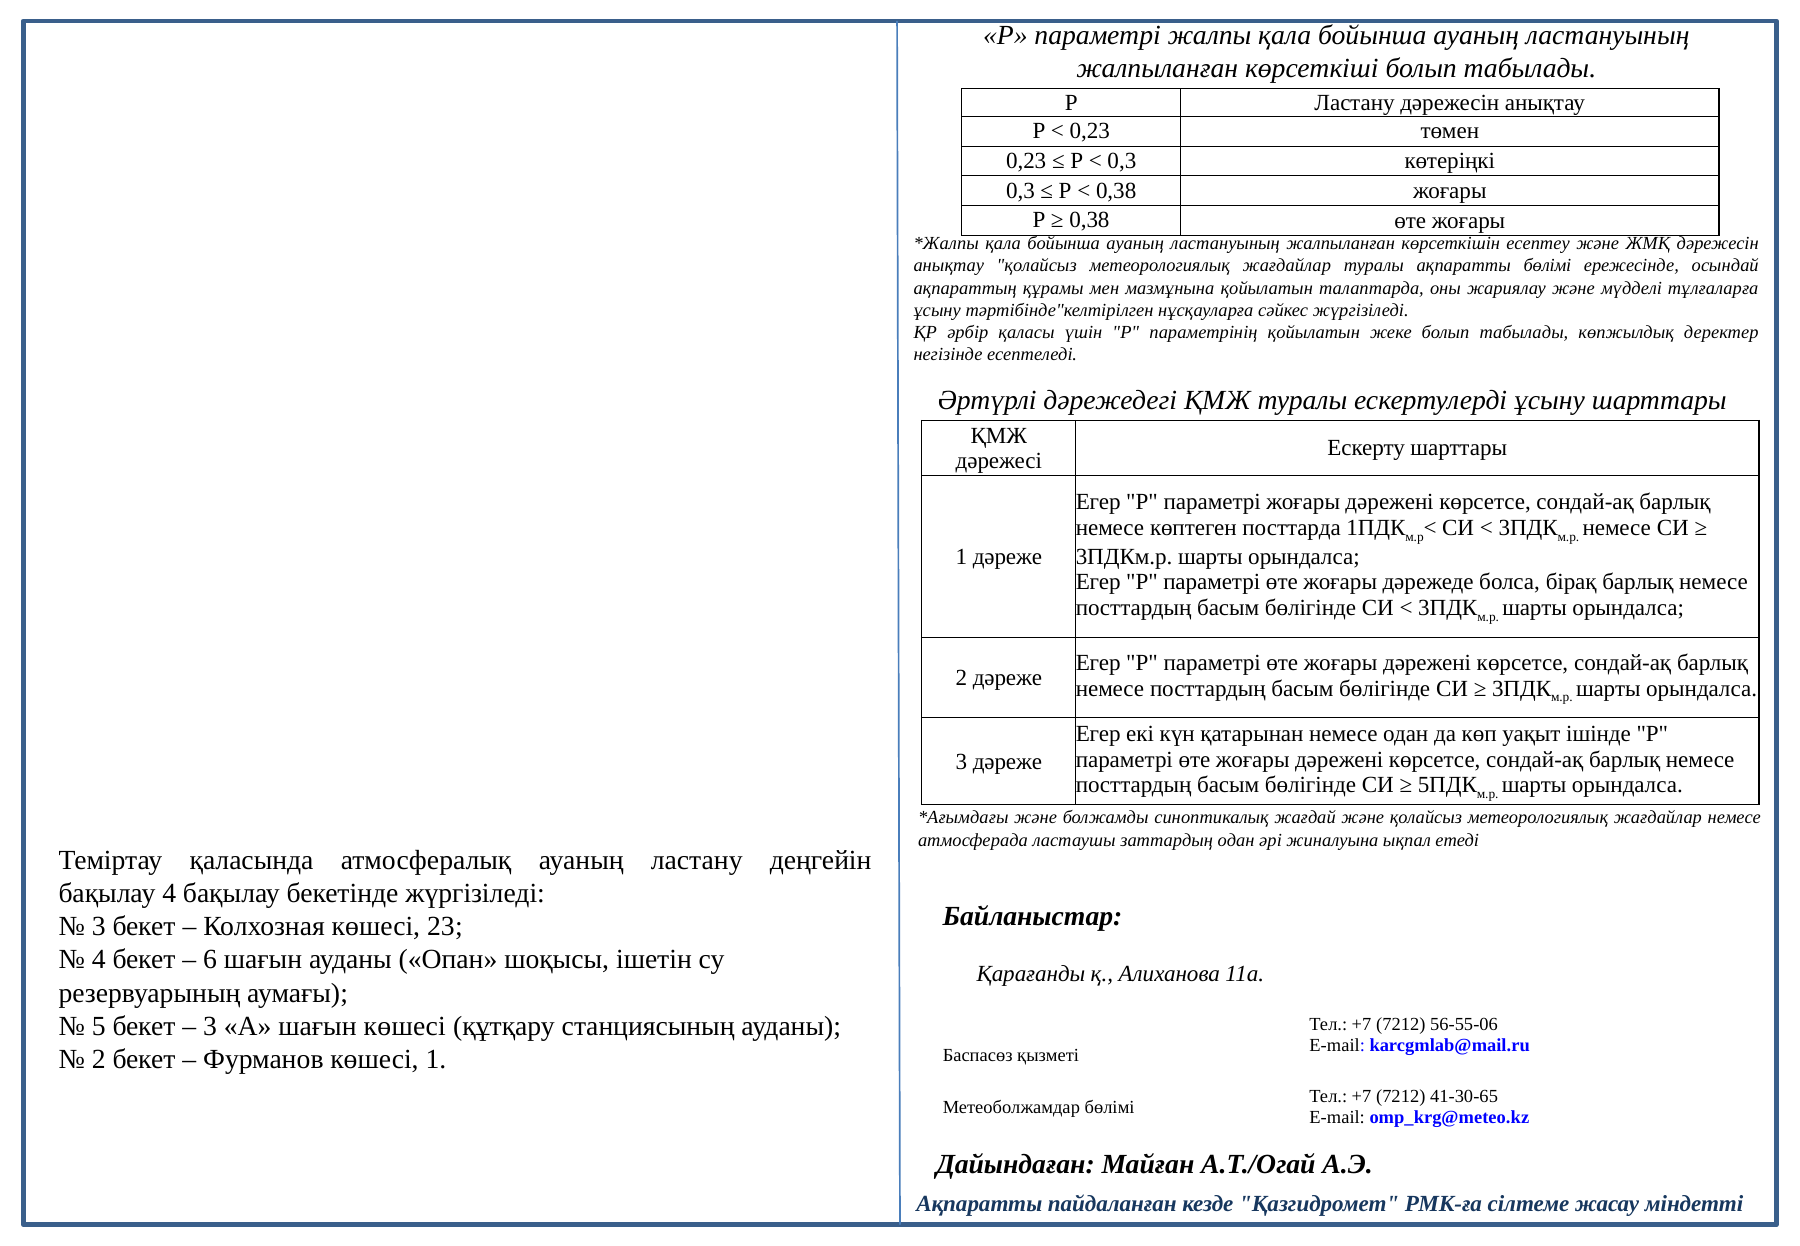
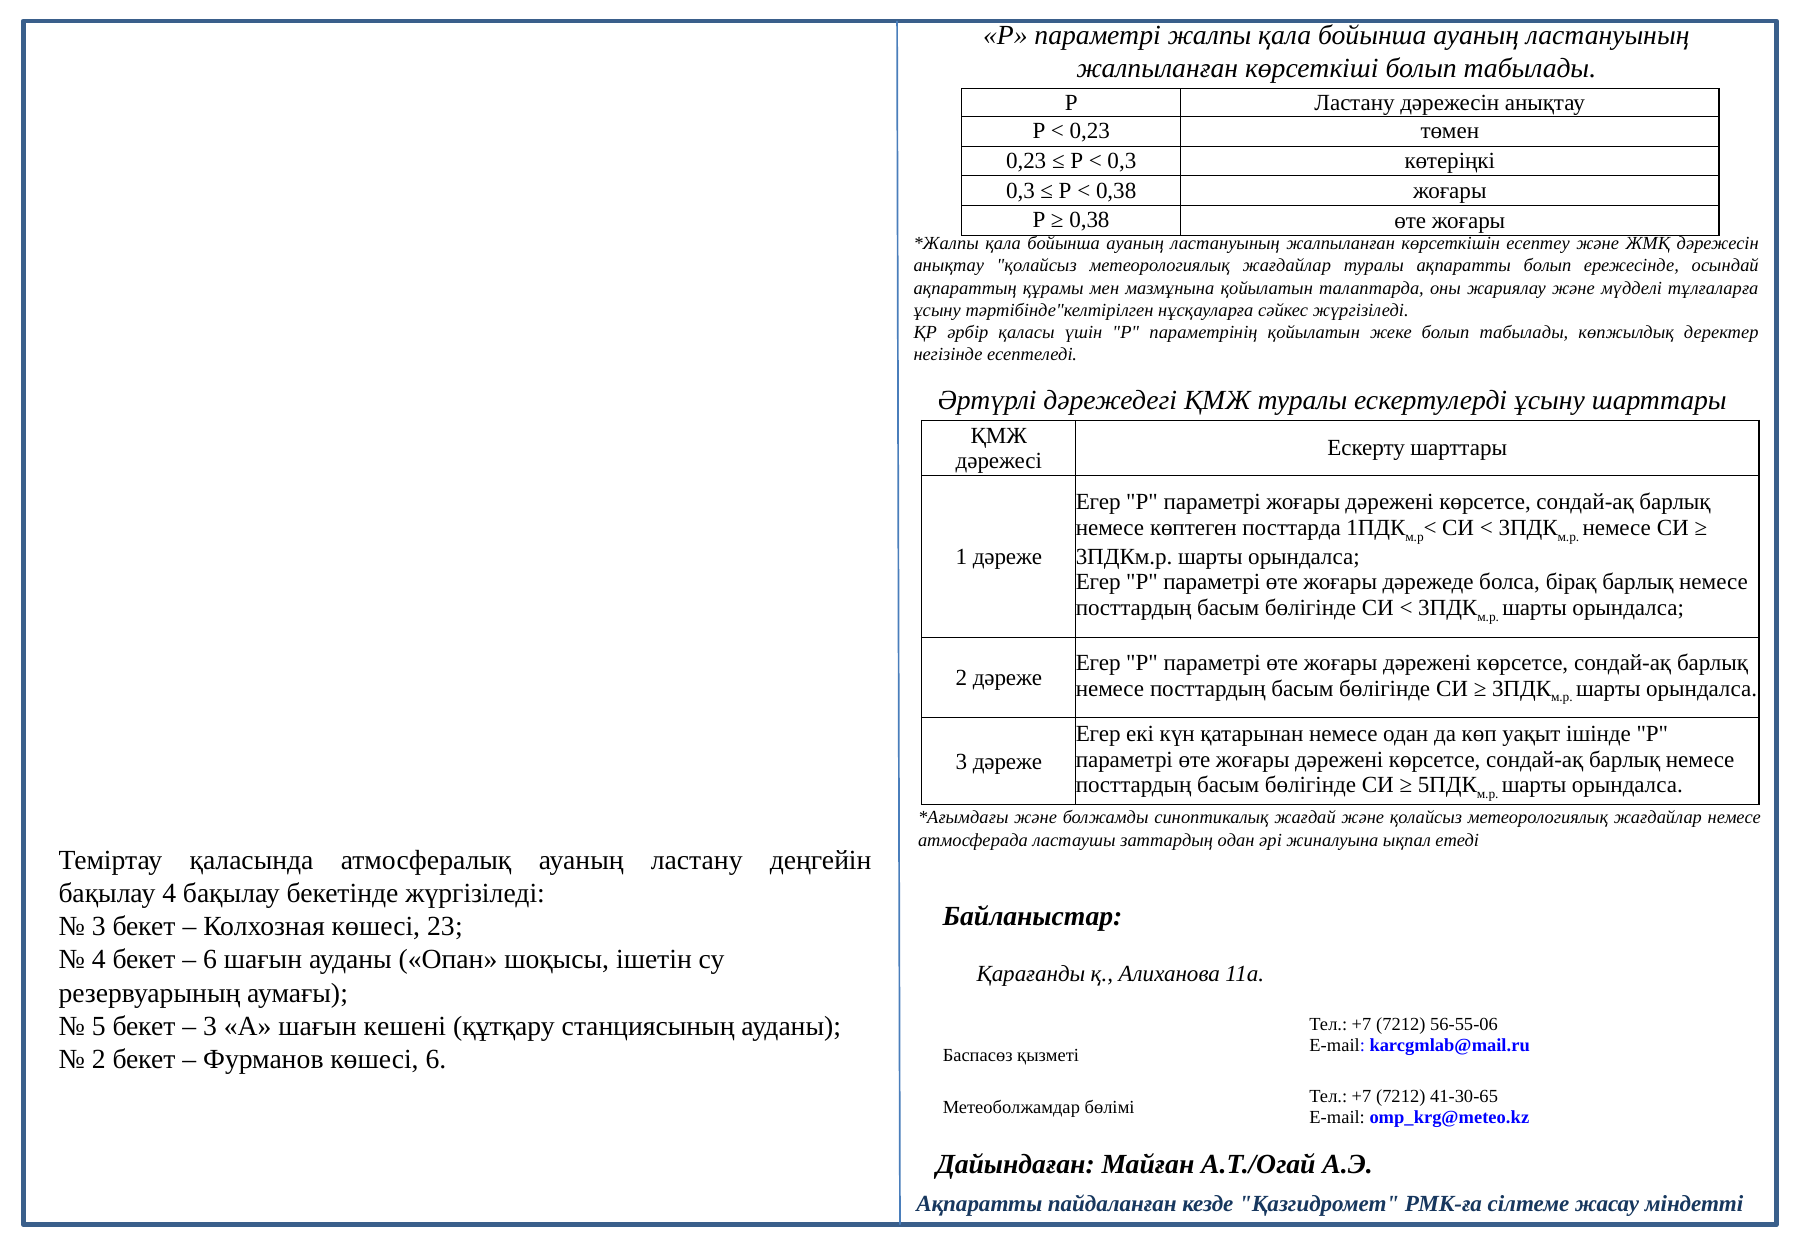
ақпаратты бөлімі: бөлімі -> болып (1547, 266)
шағын көшесі: көшесі -> кешені (405, 1026)
көшесі 1: 1 -> 6 (436, 1060)
